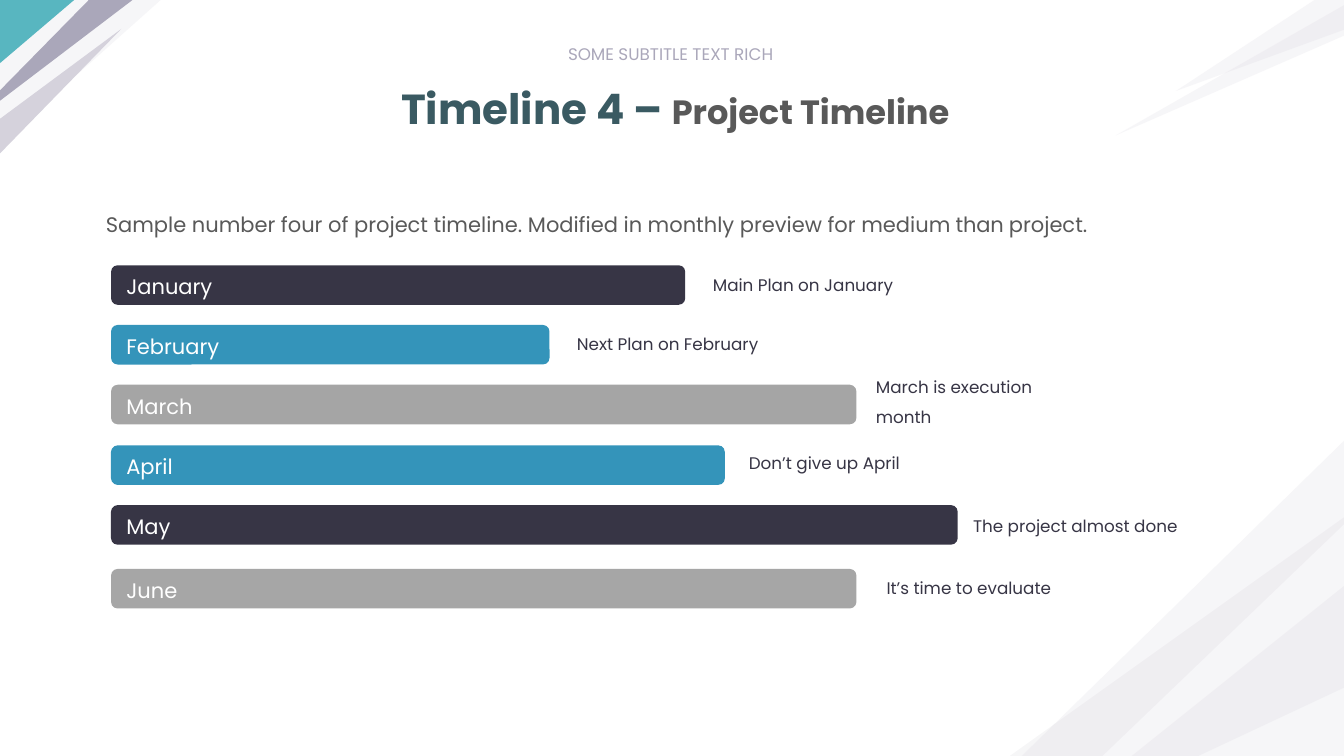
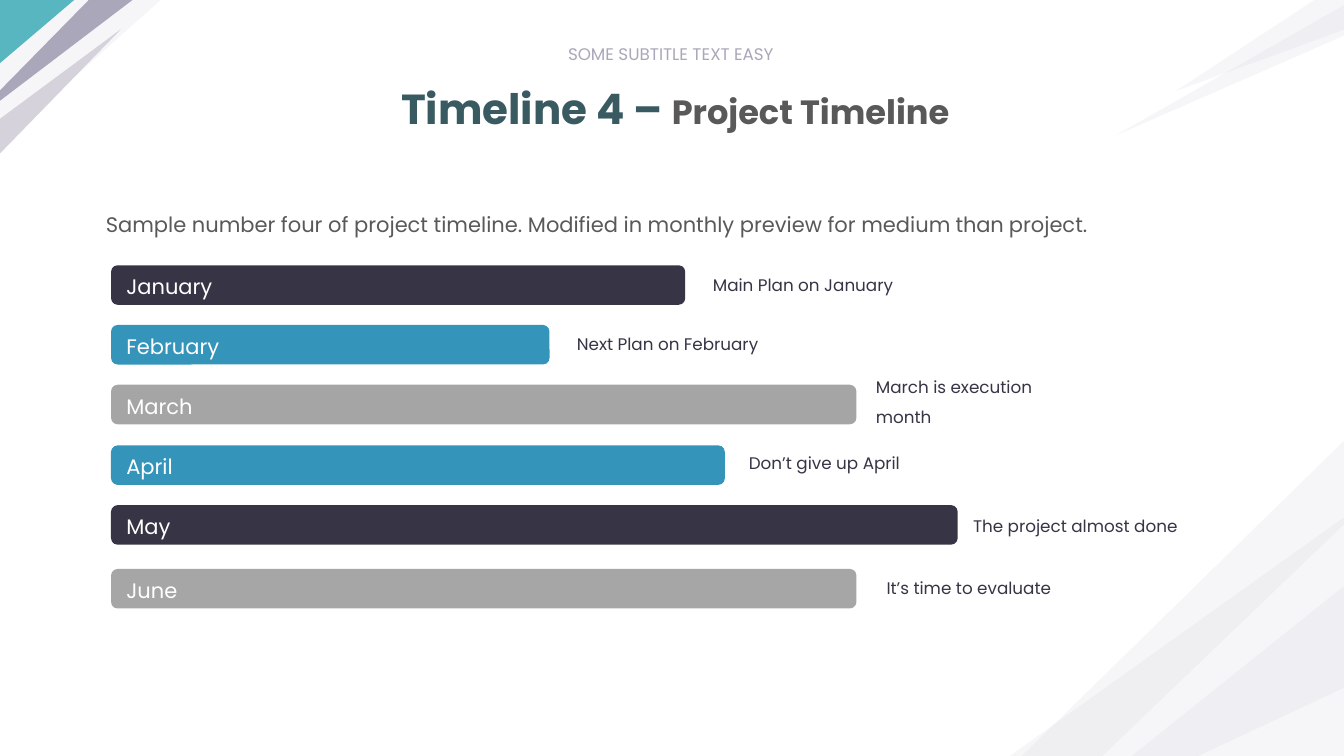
RICH: RICH -> EASY (754, 55)
